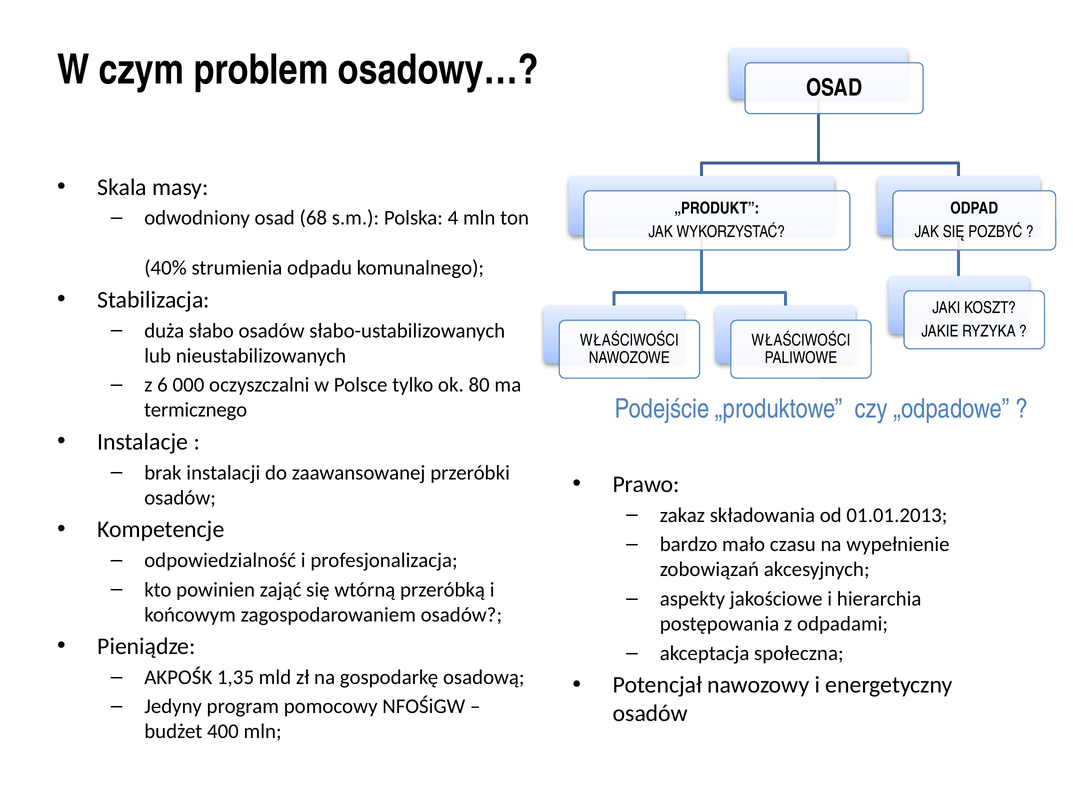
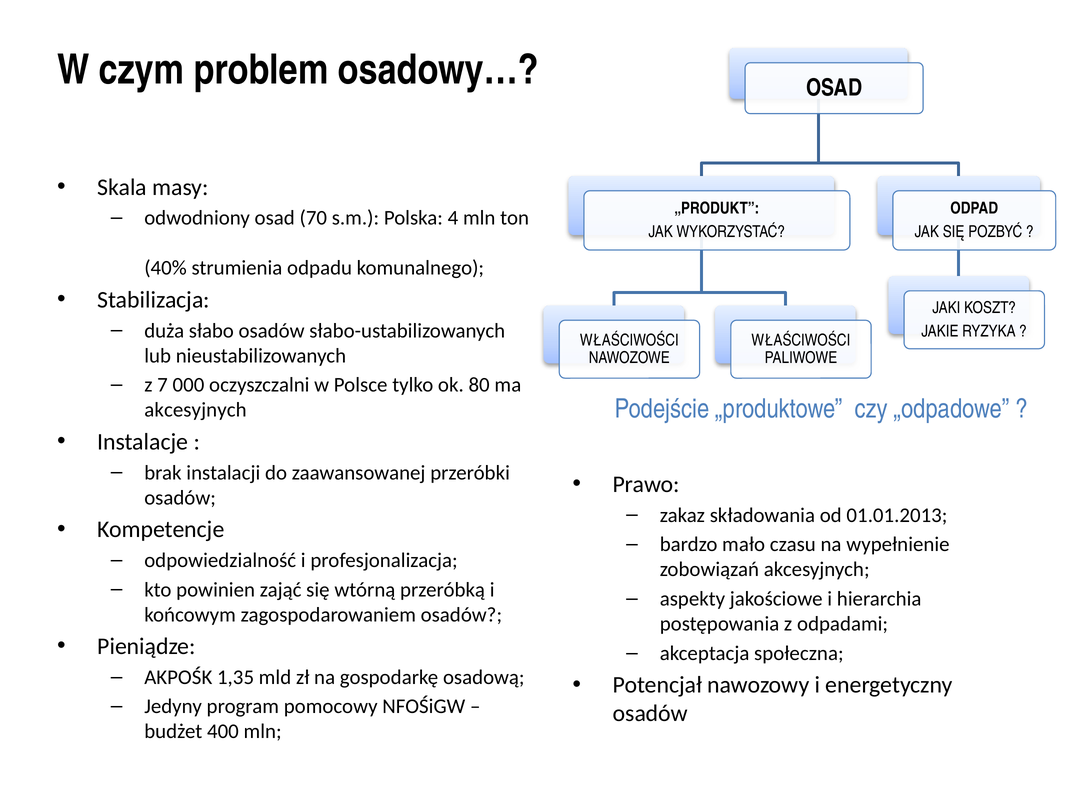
68: 68 -> 70 (313, 218)
6: 6 -> 7 (163, 385)
termicznego: termicznego -> akcesyjnych (195, 410)
